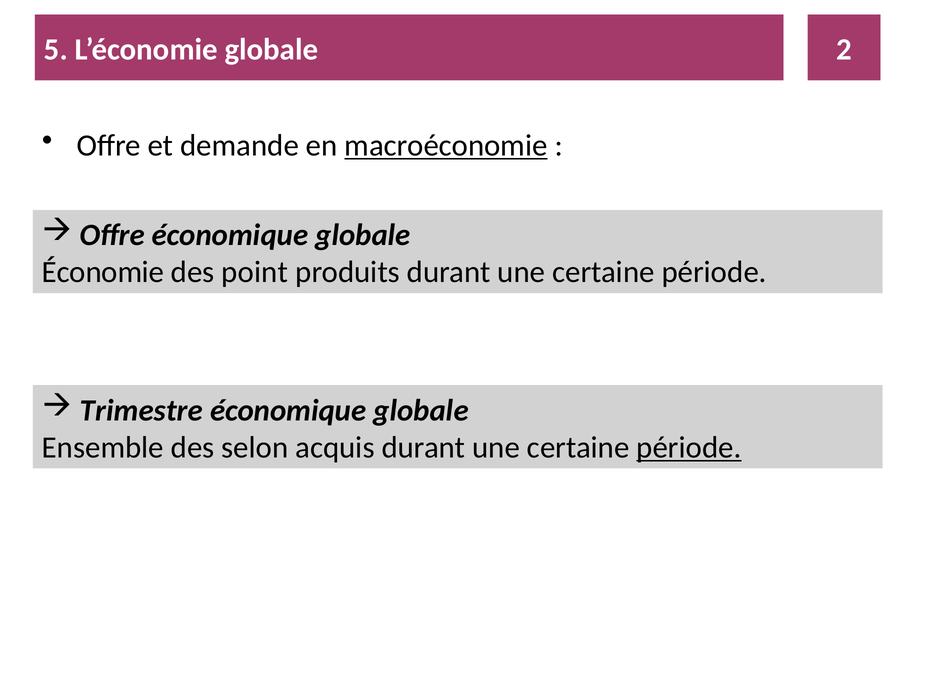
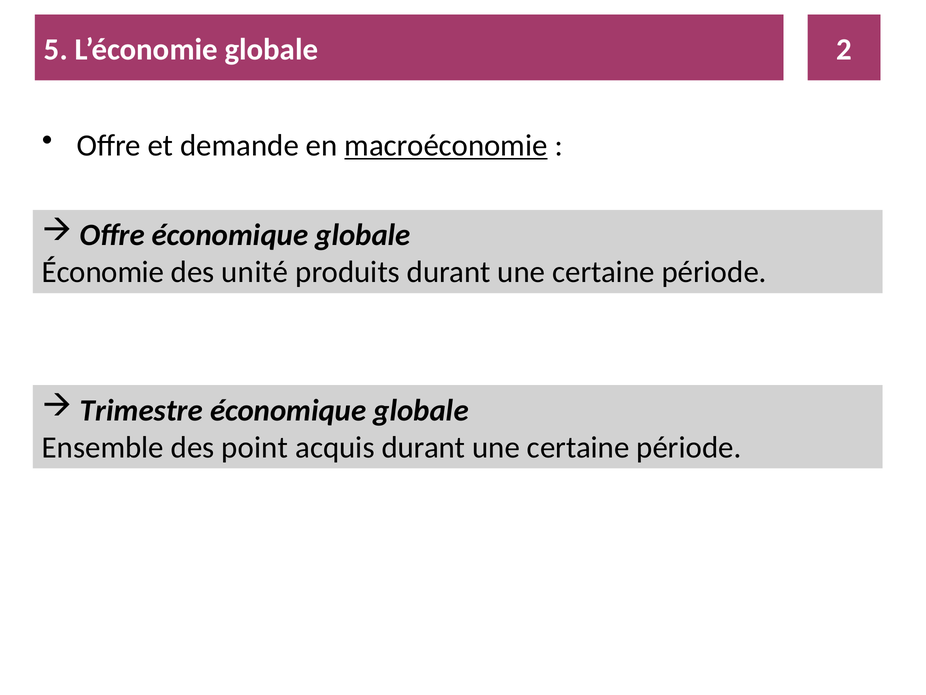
point: point -> unité (255, 272)
selon: selon -> point (255, 447)
période underline: present -> none (689, 447)
